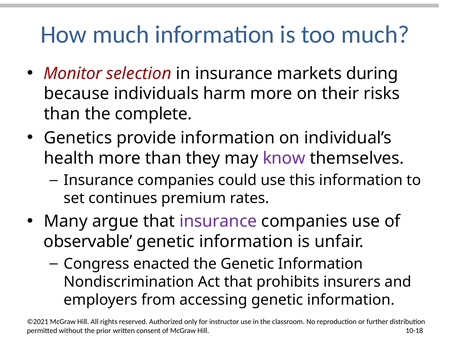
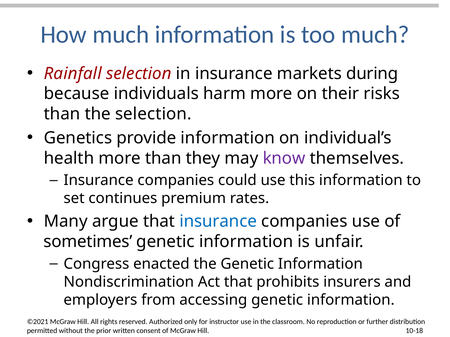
Monitor: Monitor -> Rainfall (73, 74)
the complete: complete -> selection (153, 114)
insurance colour: purple -> blue (218, 222)
observable: observable -> sometimes (88, 242)
